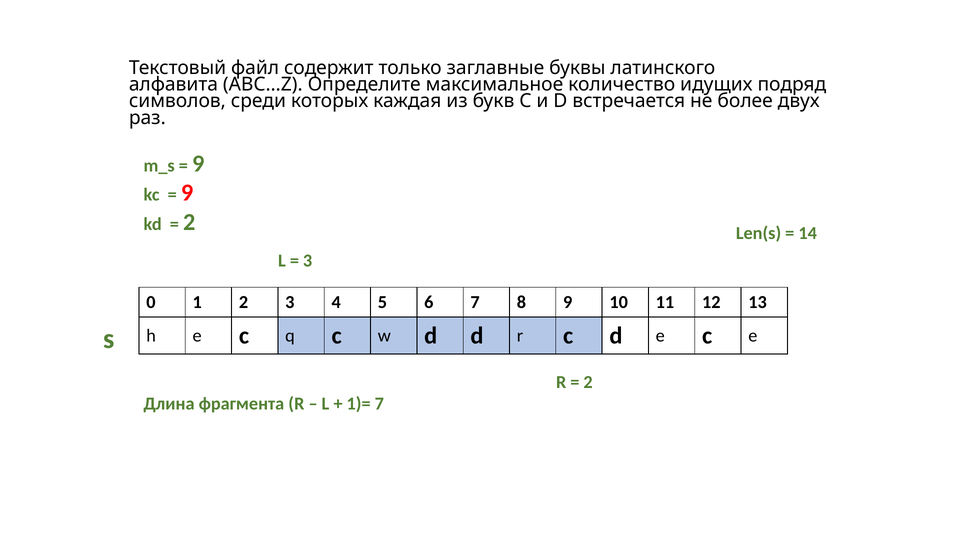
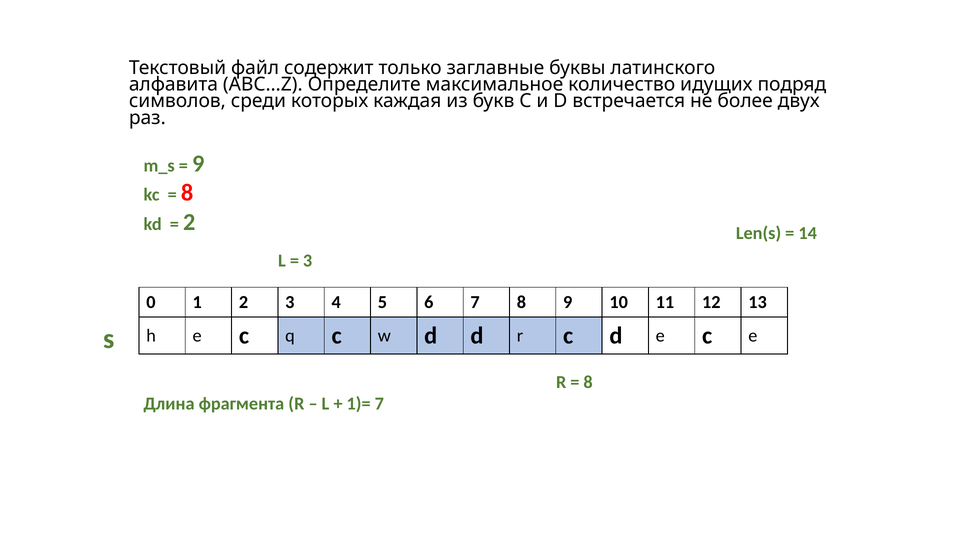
9: 9 -> 8 (187, 193)
2: 2 -> 8 (588, 382)
